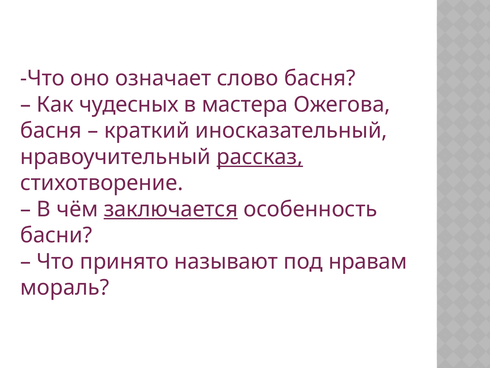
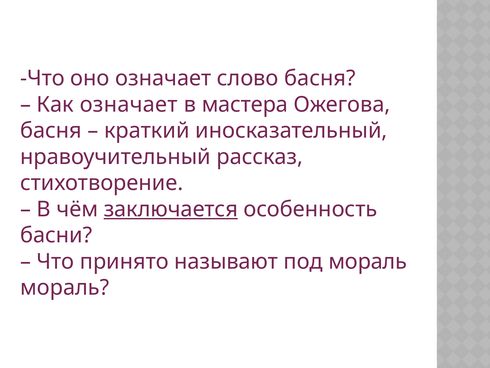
Как чудесных: чудесных -> означает (129, 104)
рассказ underline: present -> none (260, 157)
под нравам: нравам -> мораль (368, 261)
